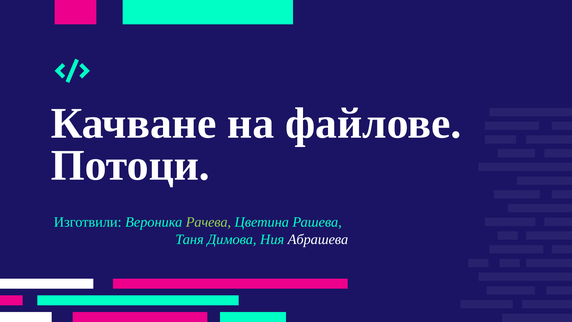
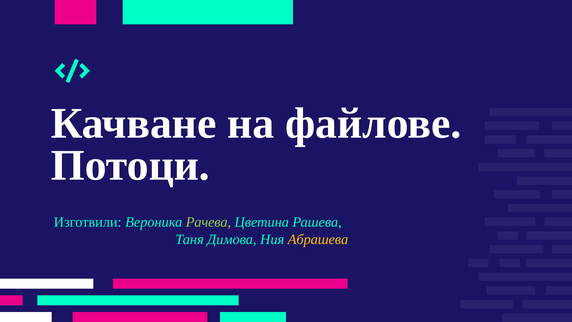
Абрашева colour: white -> yellow (318, 239)
